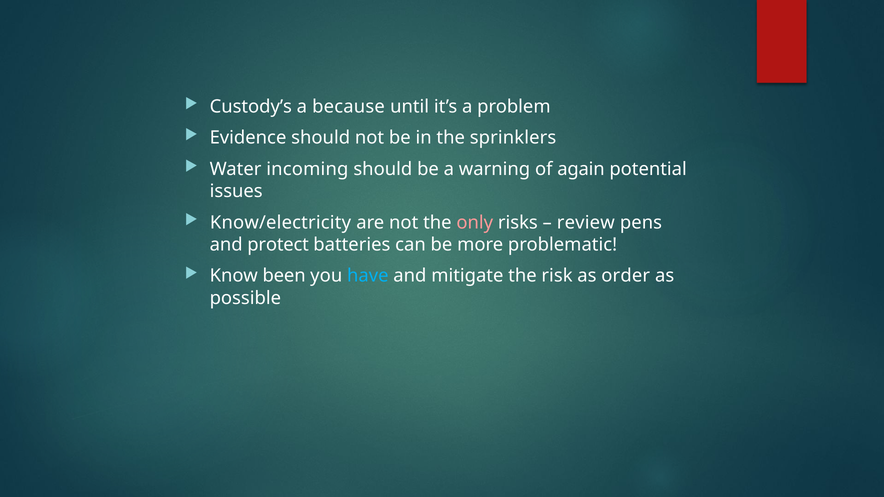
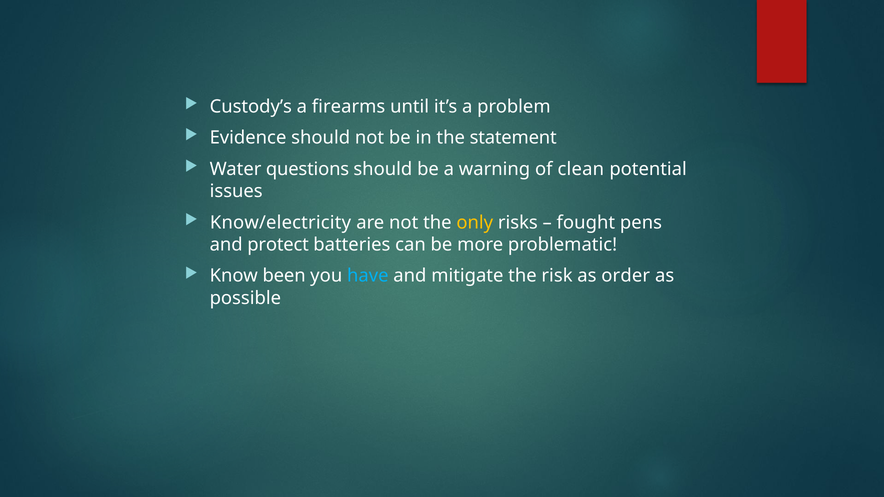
because: because -> firearms (349, 107)
sprinklers: sprinklers -> statement (513, 138)
incoming: incoming -> questions (308, 169)
again: again -> clean (581, 169)
only colour: pink -> yellow (475, 223)
review: review -> fought (586, 223)
